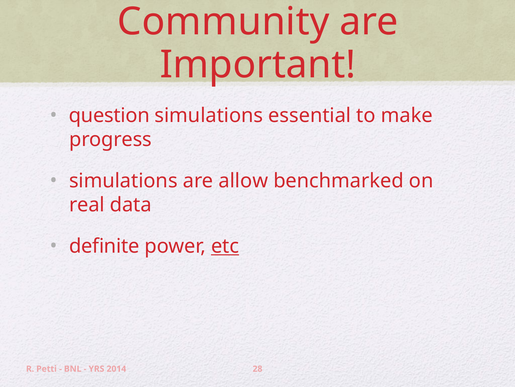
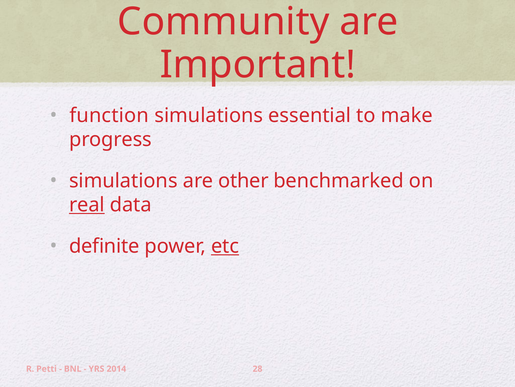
question: question -> function (109, 115)
allow: allow -> other (243, 180)
real underline: none -> present (87, 205)
